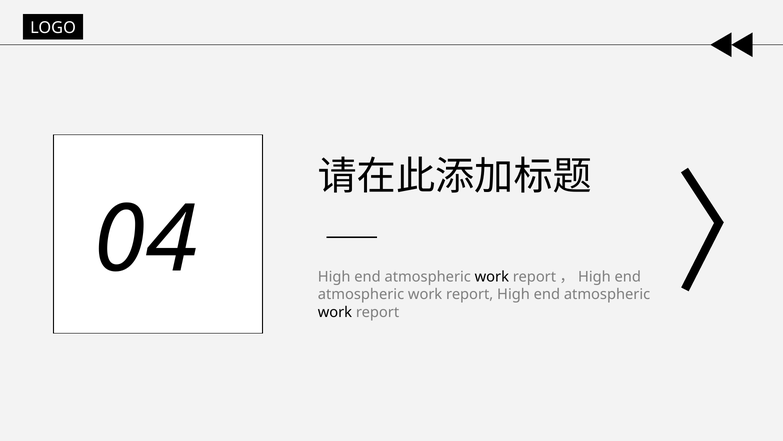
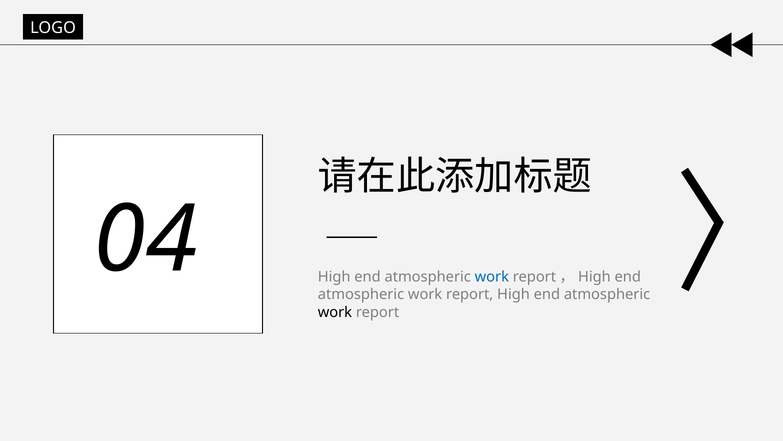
work colour: black -> blue (492, 277)
